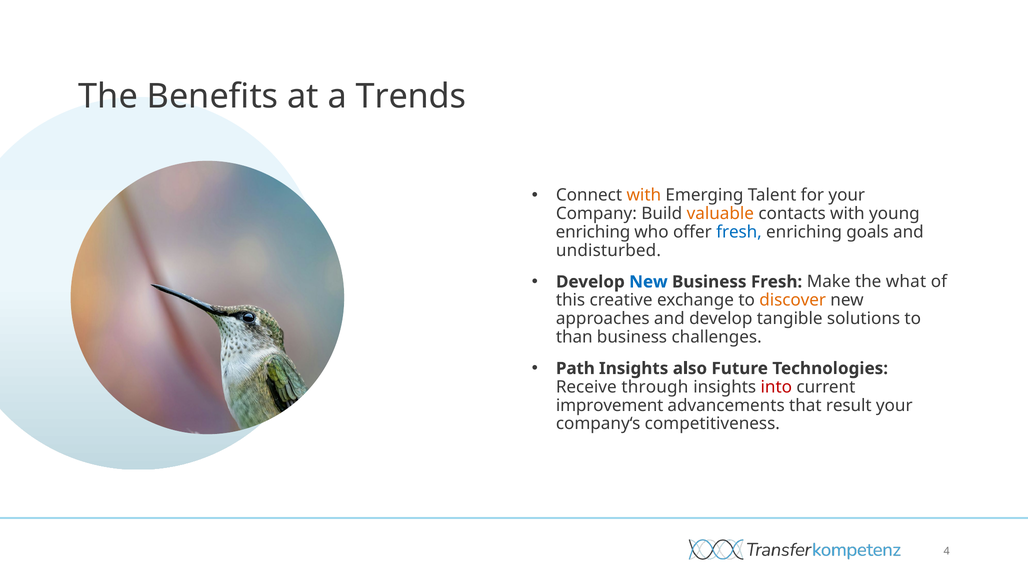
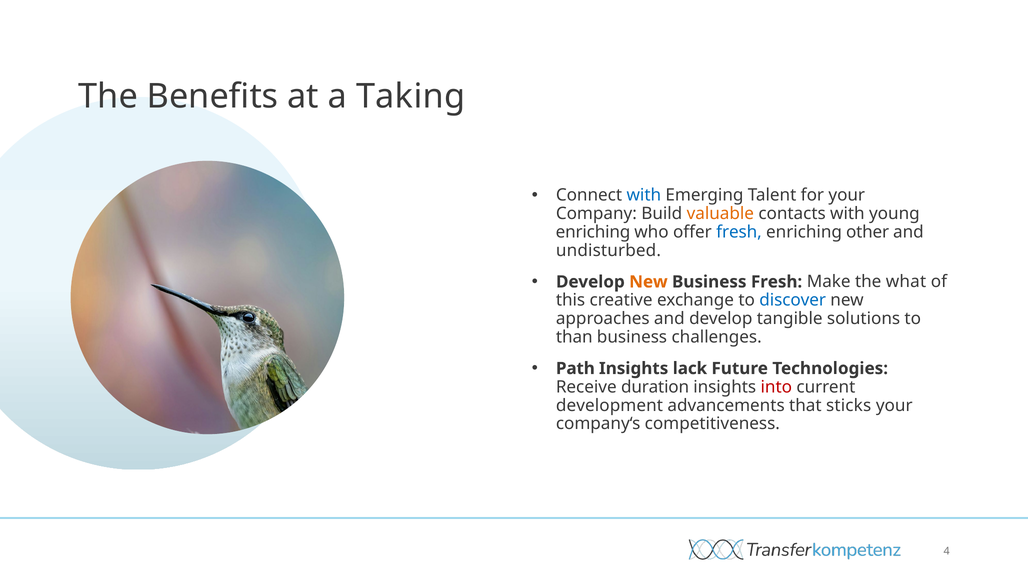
Trends: Trends -> Taking (411, 97)
with colour: orange -> blue (644, 195)
goals: goals -> other (868, 232)
New colour: blue -> orange (648, 282)
discover colour: orange -> blue (793, 300)
also: also -> lack (690, 369)
through: through -> duration (655, 387)
improvement: improvement -> development (609, 406)
result: result -> sticks (849, 406)
